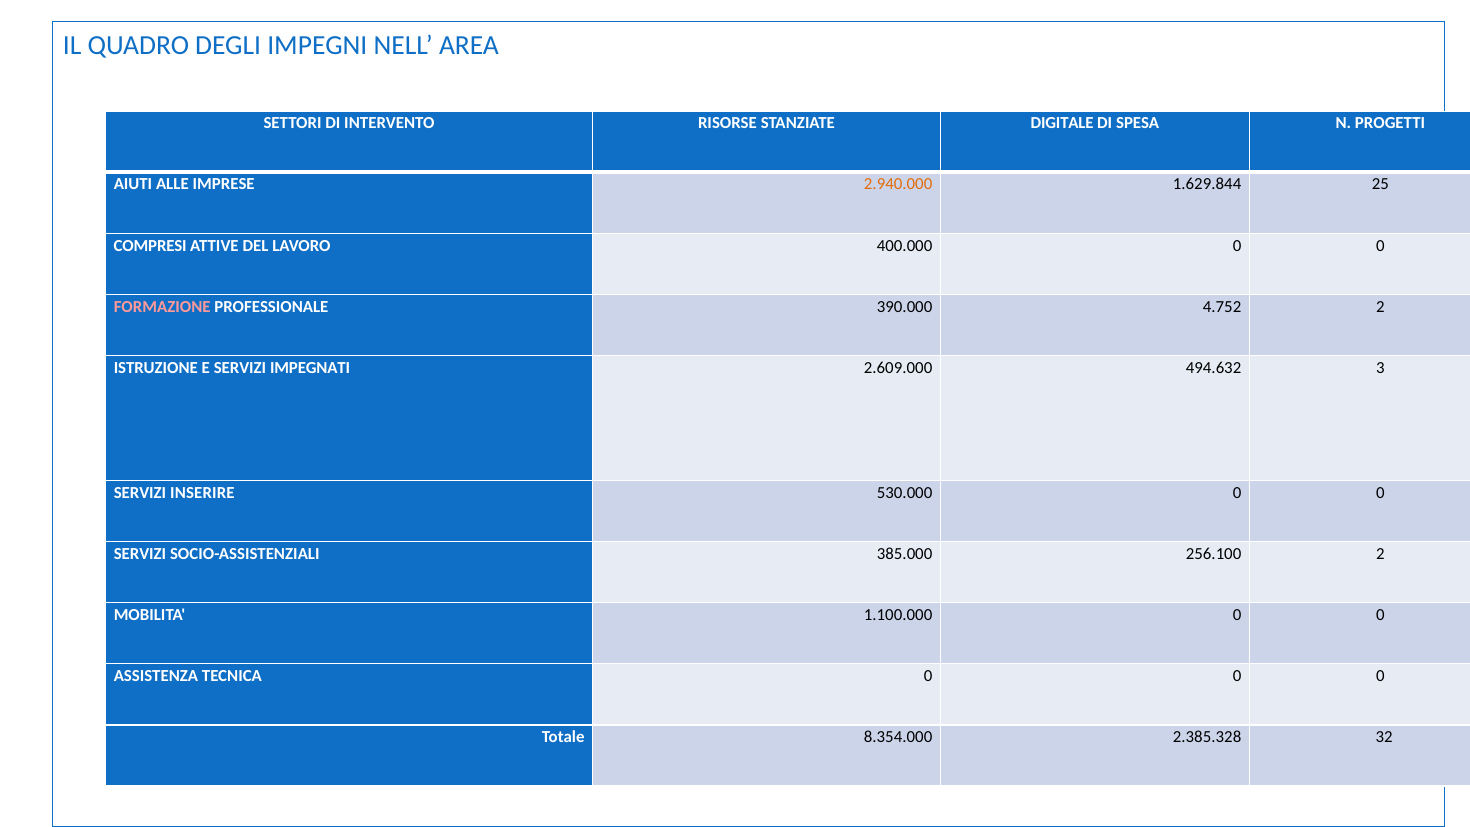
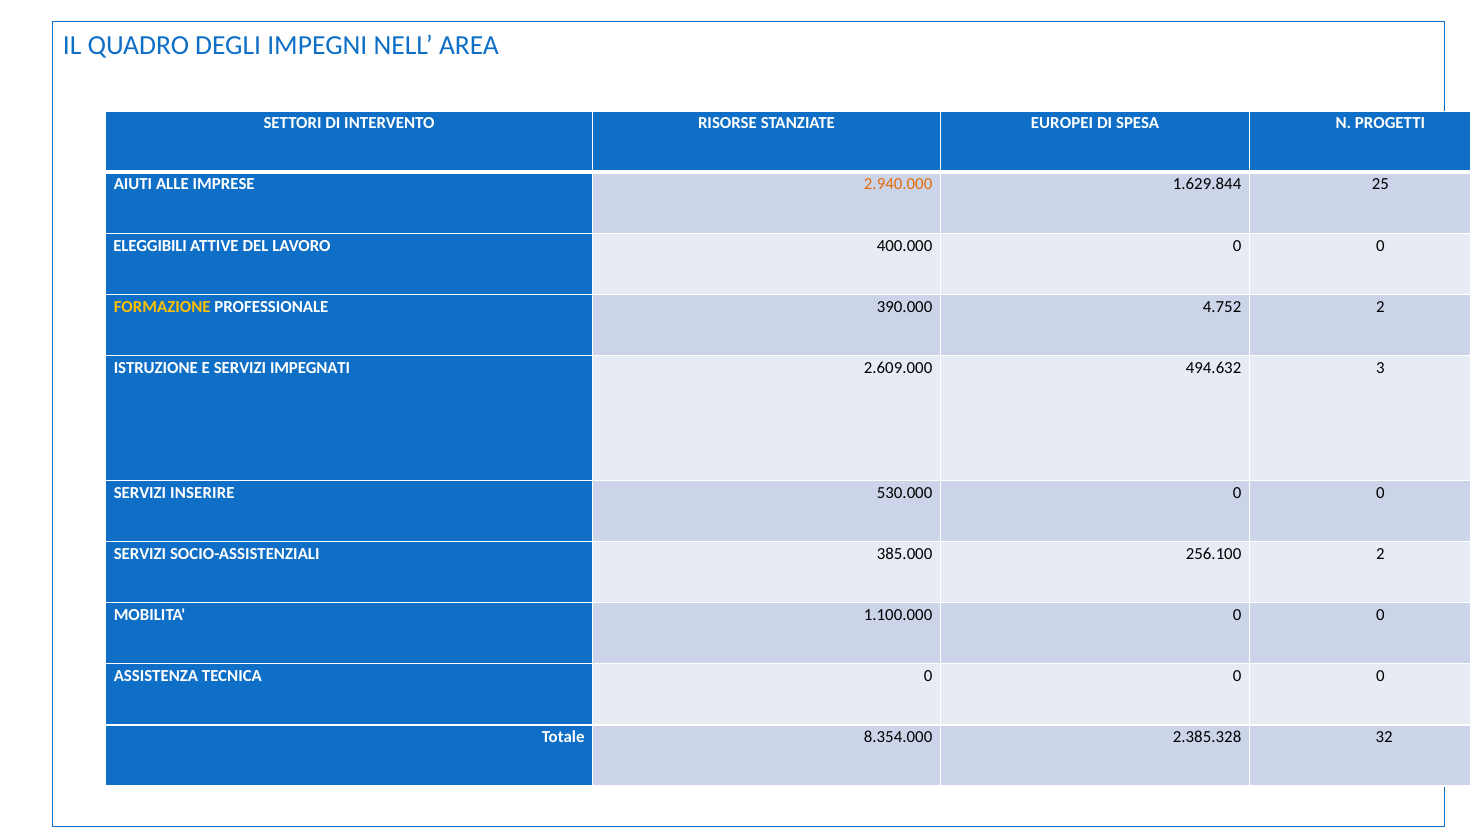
DIGITALE: DIGITALE -> EUROPEI (1062, 123)
COMPRESI: COMPRESI -> ELEGGIBILI (150, 245)
FORMAZIONE colour: pink -> yellow (162, 306)
